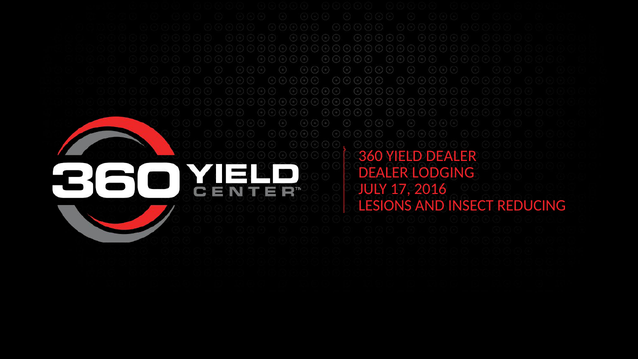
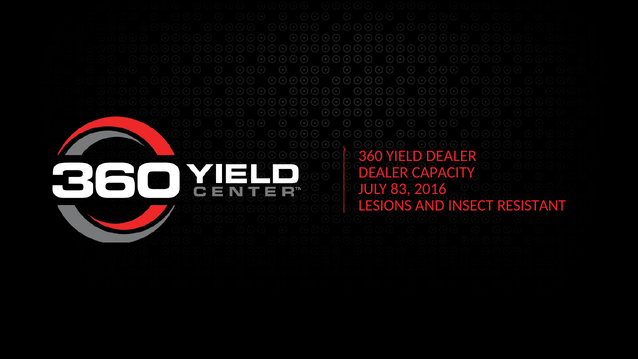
LODGING: LODGING -> CAPACITY (443, 172)
17: 17 -> 83 (401, 189)
REDUCING: REDUCING -> RESISTANT (532, 206)
